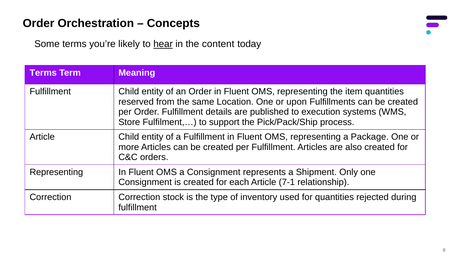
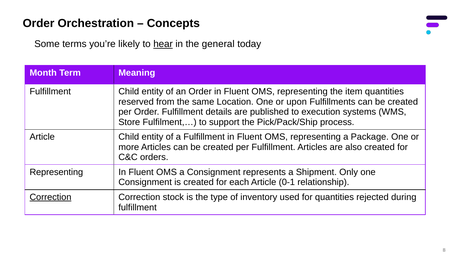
content: content -> general (218, 44)
Terms: Terms -> Month (43, 73)
7-1: 7-1 -> 0-1 (287, 182)
Correction underline: none -> present (50, 197)
